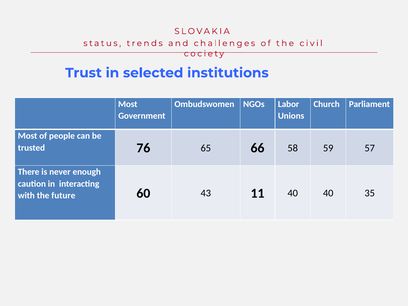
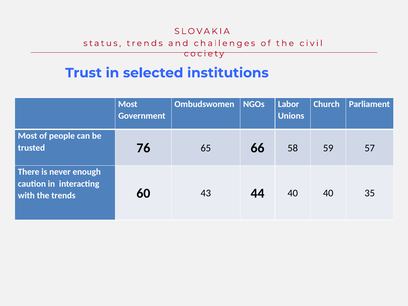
the future: future -> trends (63, 196)
11: 11 -> 44 (258, 193)
